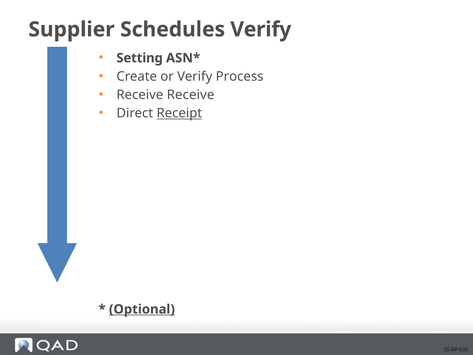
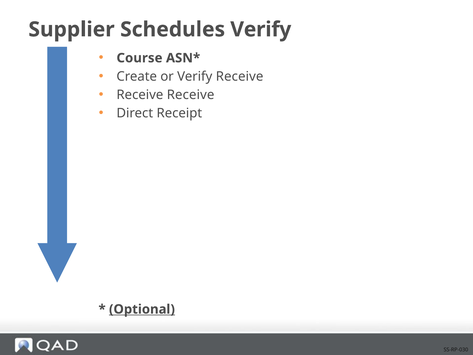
Setting: Setting -> Course (139, 58)
Verify Process: Process -> Receive (240, 76)
Receipt underline: present -> none (179, 113)
